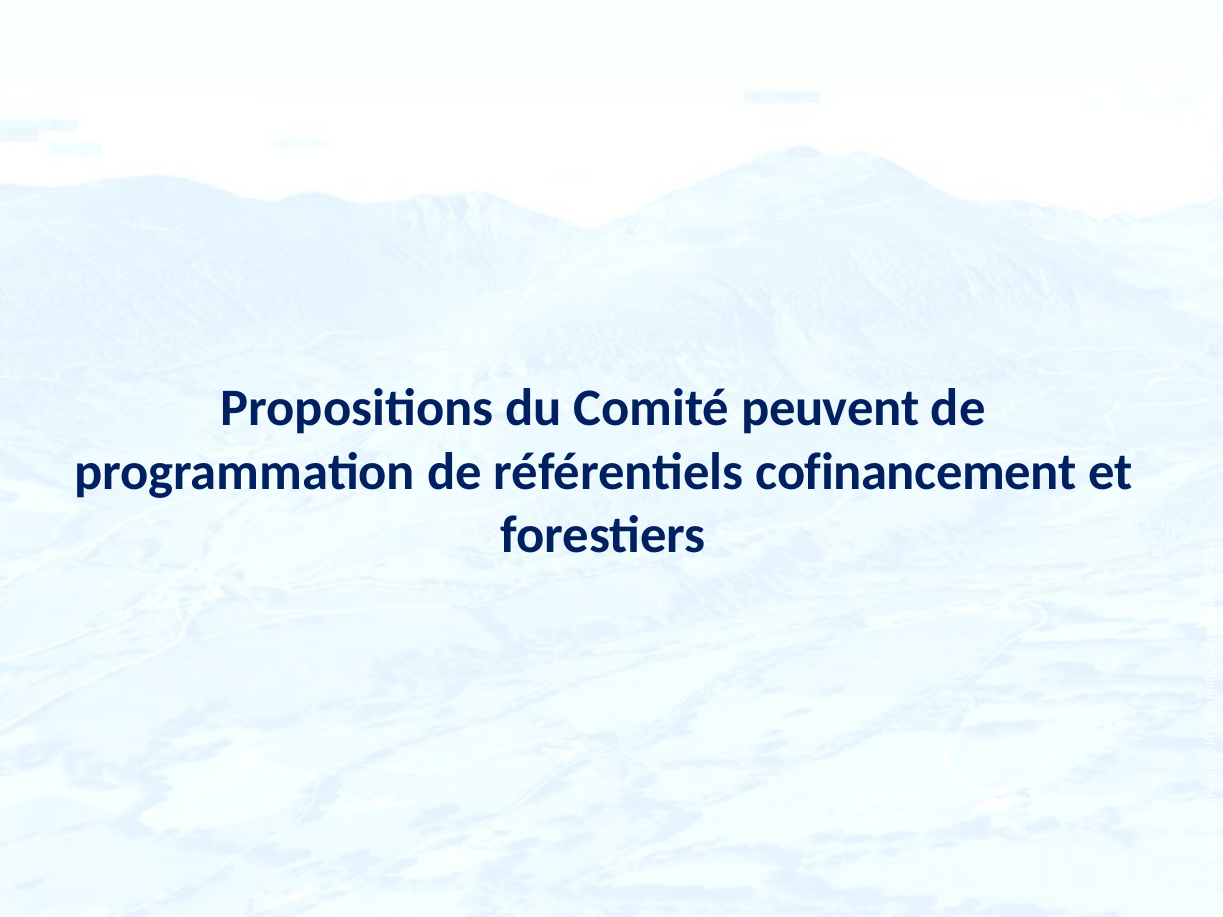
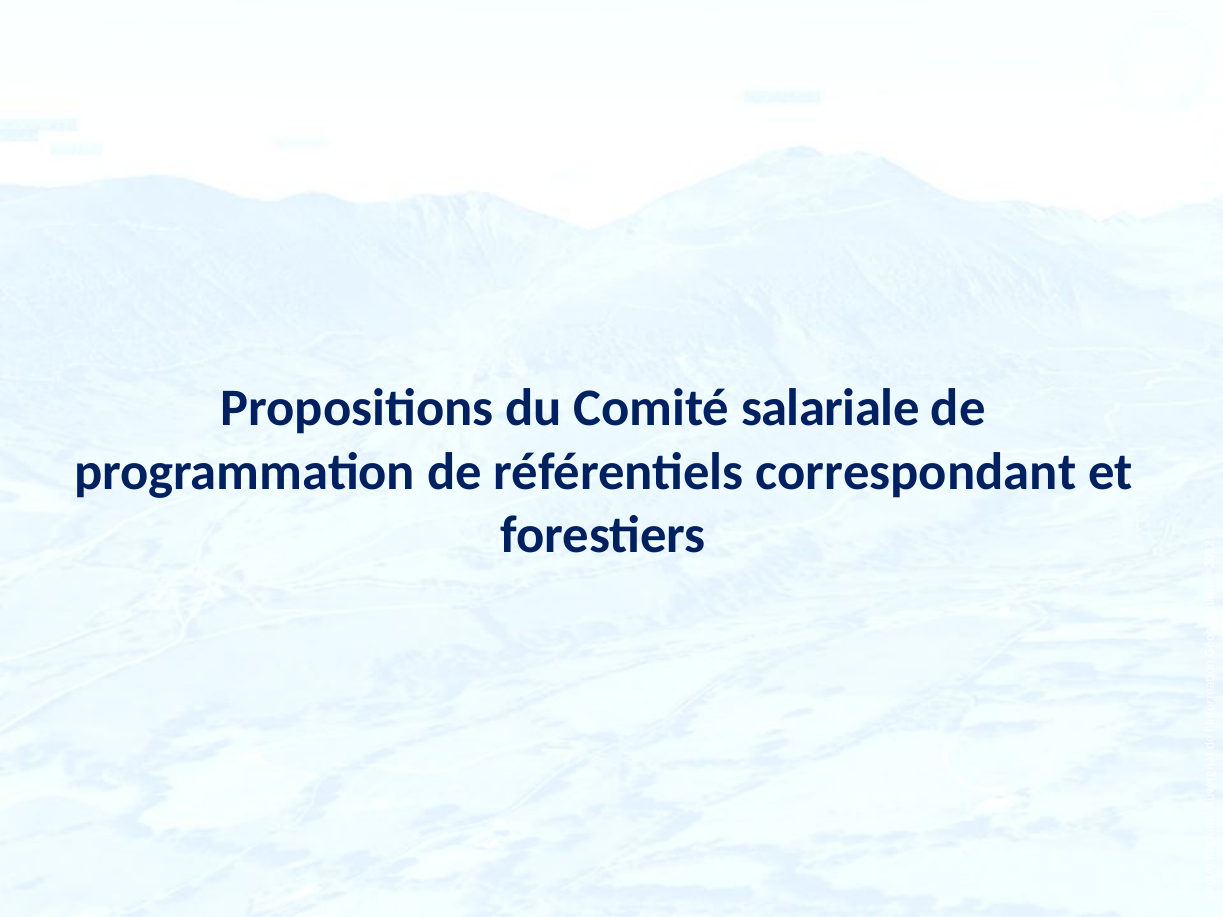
peuvent: peuvent -> salariale (830, 409)
cofinancement: cofinancement -> correspondant (916, 472)
